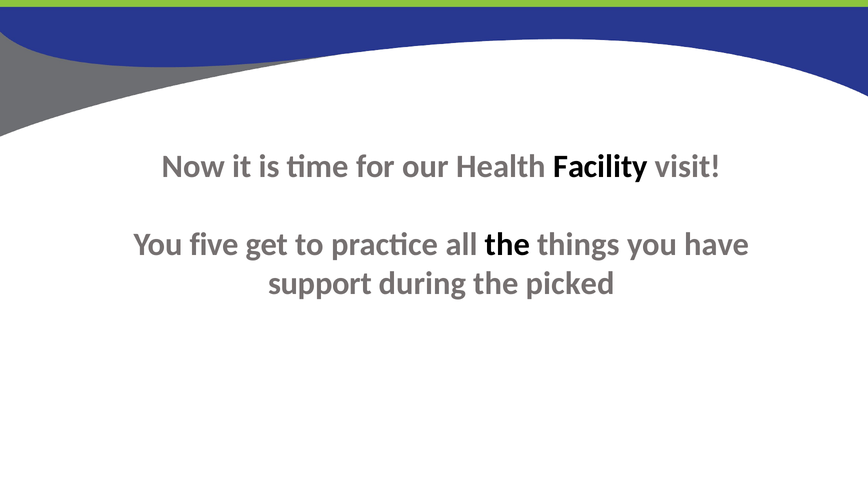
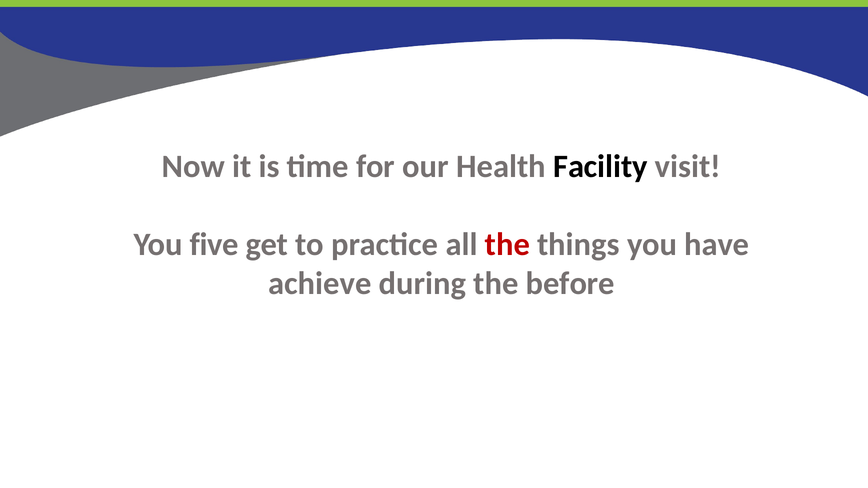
the colour: black -> red (507, 245)
support: support -> achieve (320, 284)
picked: picked -> before (570, 284)
